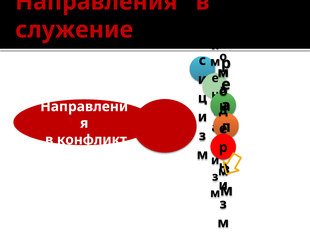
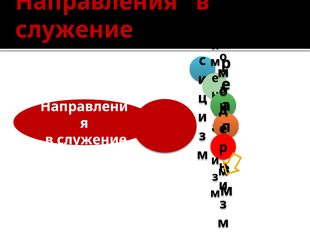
конфликт: конфликт -> служение (92, 139)
